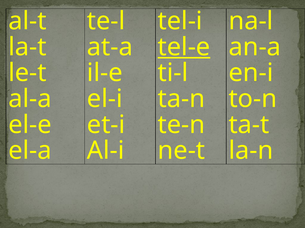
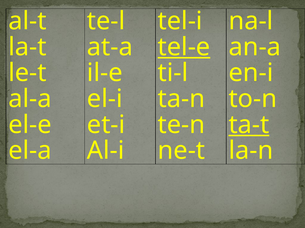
ta-t underline: none -> present (249, 125)
